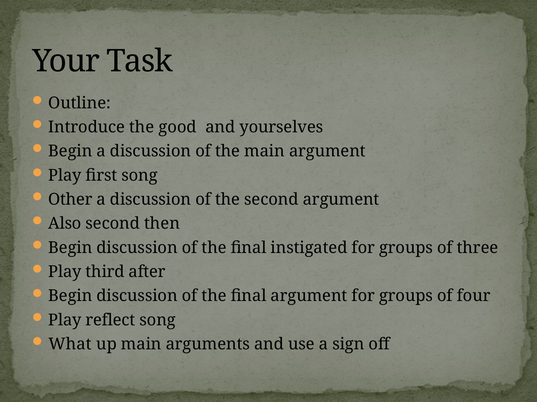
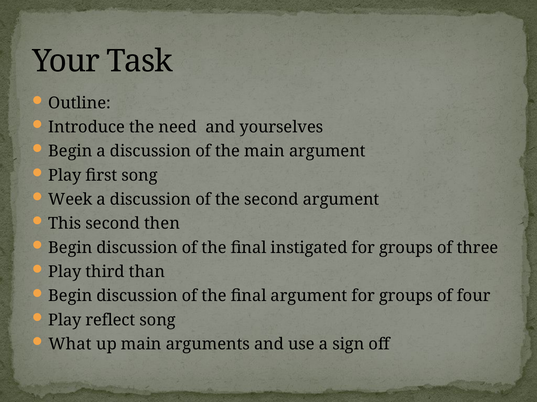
good: good -> need (178, 127)
Other: Other -> Week (70, 200)
Also: Also -> This (65, 224)
after: after -> than (147, 272)
